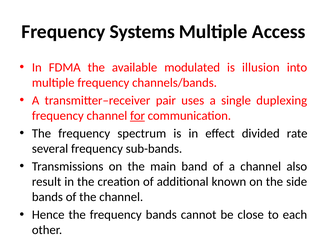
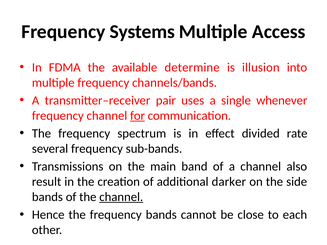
modulated: modulated -> determine (192, 67)
duplexing: duplexing -> whenever (282, 100)
known: known -> darker (229, 182)
channel underline: none -> present (121, 197)
